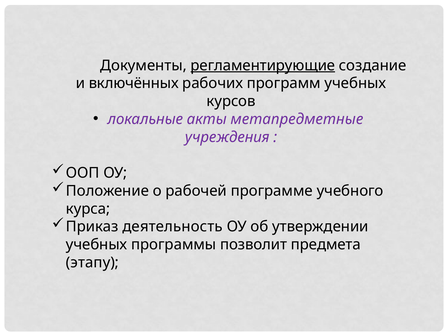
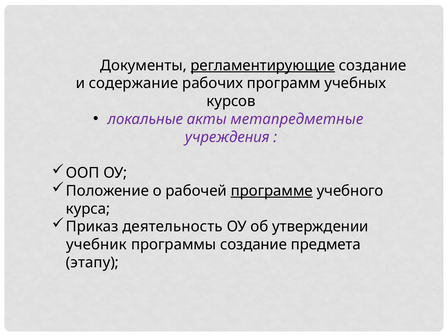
включённых: включённых -> содержание (134, 83)
программе underline: none -> present (272, 191)
учебных: учебных -> учебник (97, 245)
программы позволит: позволит -> создание (254, 245)
